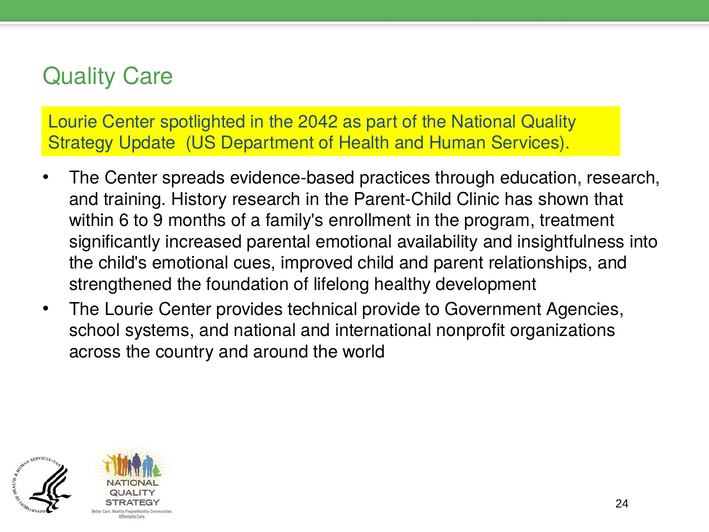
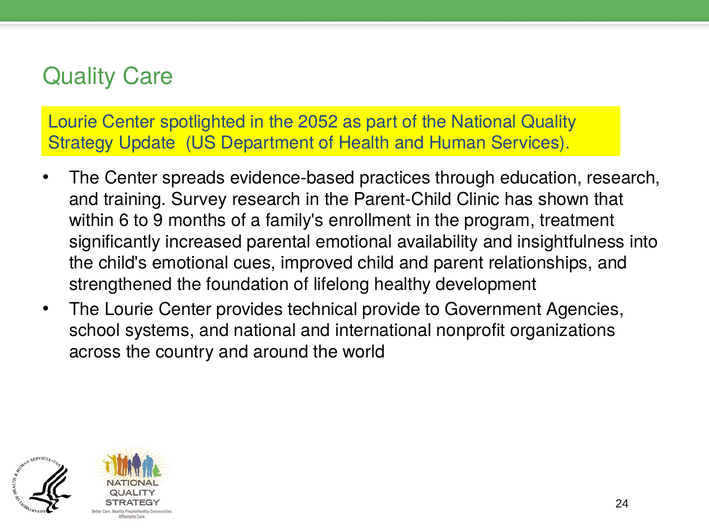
2042: 2042 -> 2052 (318, 122)
History: History -> Survey (199, 199)
